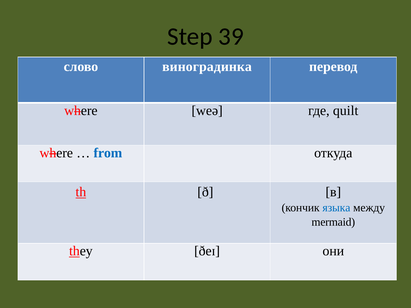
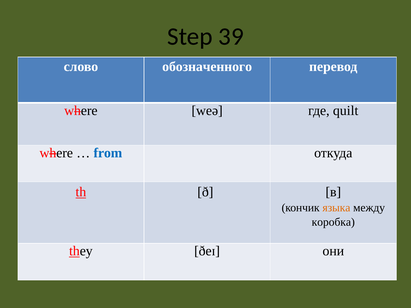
виноградинка: виноградинка -> обозначенного (207, 67)
языка colour: blue -> orange (336, 208)
mermaid: mermaid -> коробка (333, 222)
